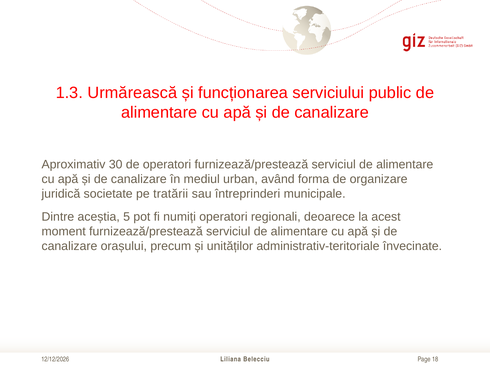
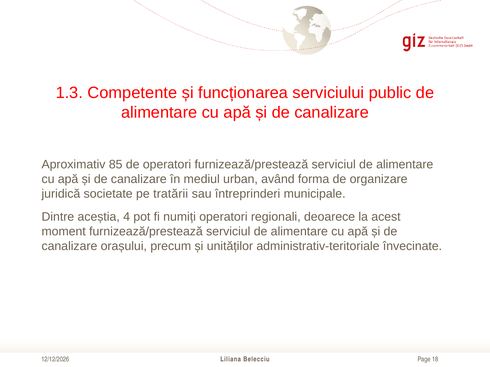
Urmărească: Urmărească -> Competente (132, 93)
30: 30 -> 85 (116, 165)
5: 5 -> 4 (127, 217)
